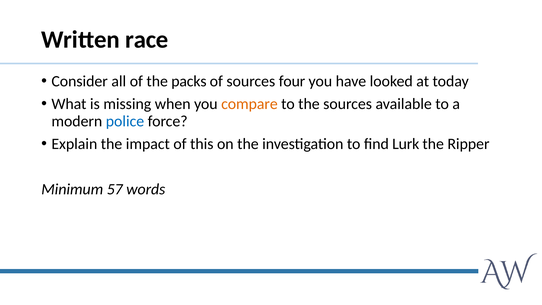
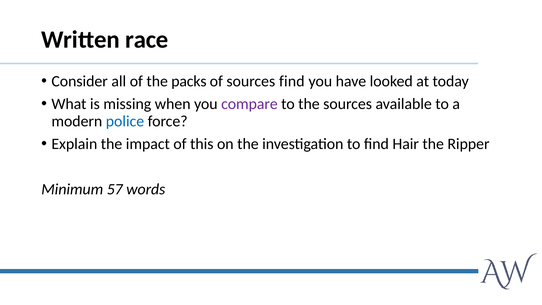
sources four: four -> find (292, 81)
compare colour: orange -> purple (249, 104)
Lurk: Lurk -> Hair (406, 144)
